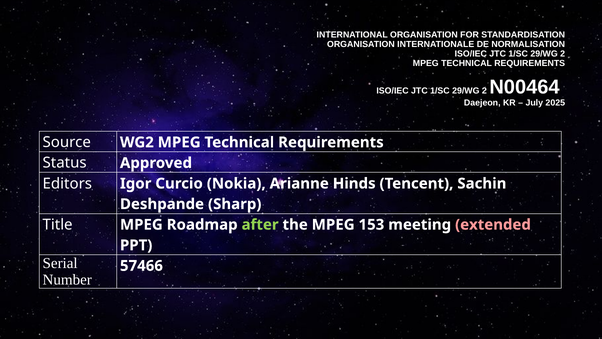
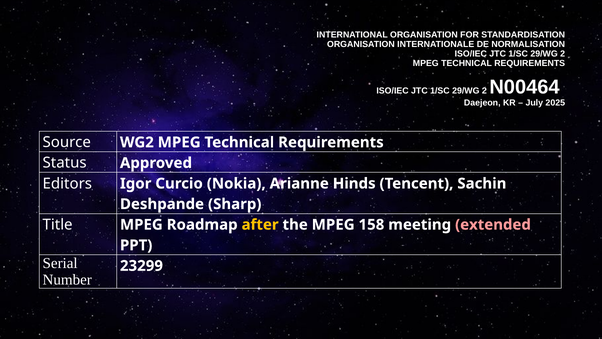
after colour: light green -> yellow (260, 224)
153: 153 -> 158 (371, 224)
57466: 57466 -> 23299 (141, 266)
